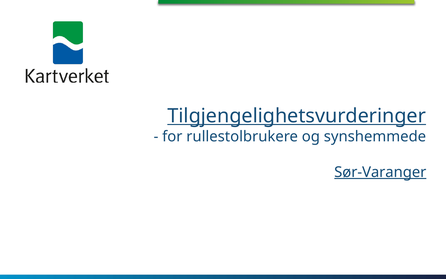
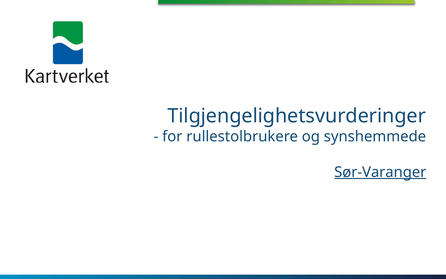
Tilgjengelighetsvurderinger underline: present -> none (297, 116)
